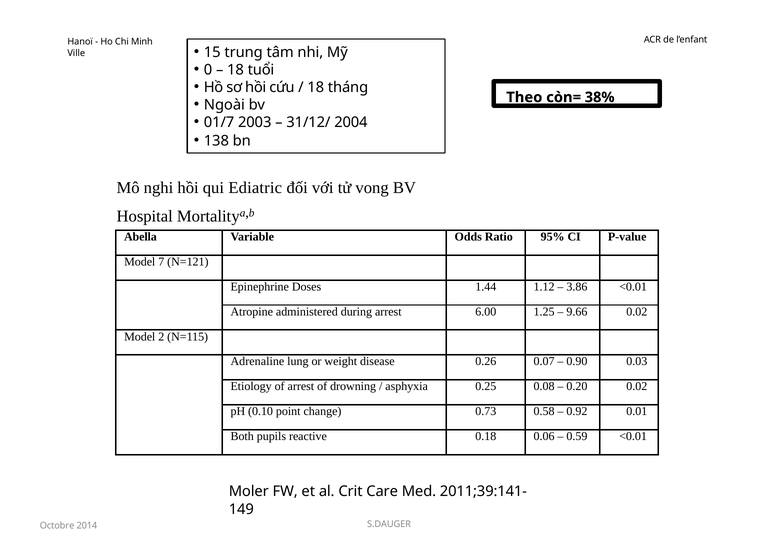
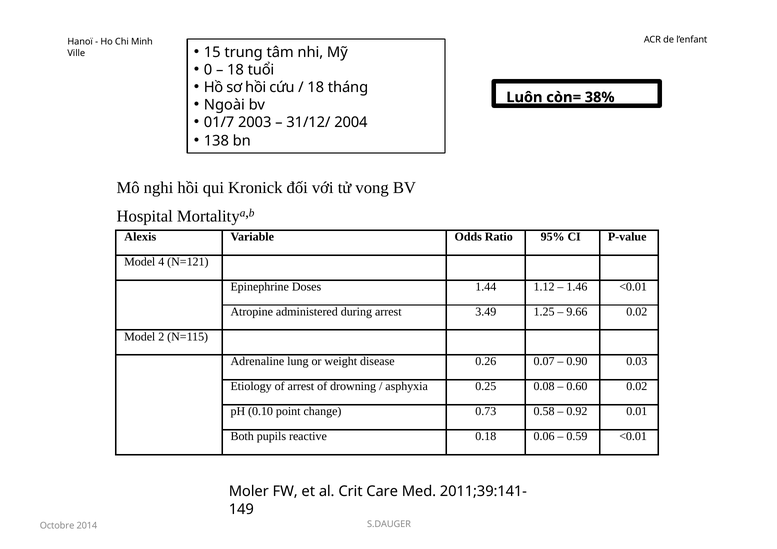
Theo: Theo -> Luôn (524, 97)
Ediatric: Ediatric -> Kronick (255, 188)
Abella: Abella -> Alexis (140, 237)
7: 7 -> 4 (161, 262)
3.86: 3.86 -> 1.46 (577, 287)
6.00: 6.00 -> 3.49 (486, 312)
0.20: 0.20 -> 0.60 (577, 386)
